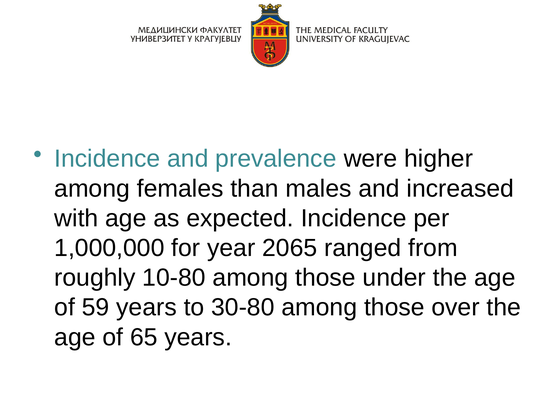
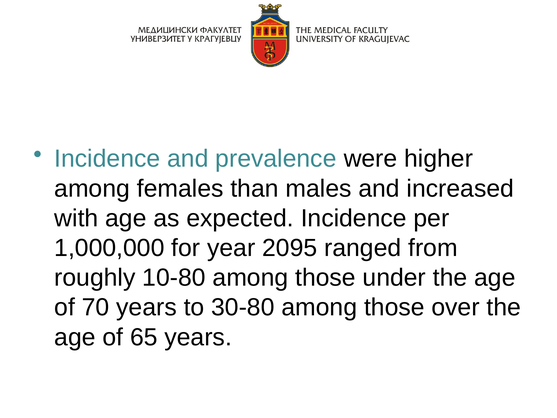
2065: 2065 -> 2095 (290, 248)
59: 59 -> 70 (96, 307)
